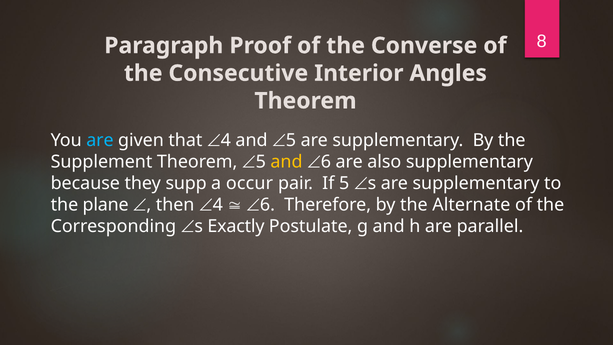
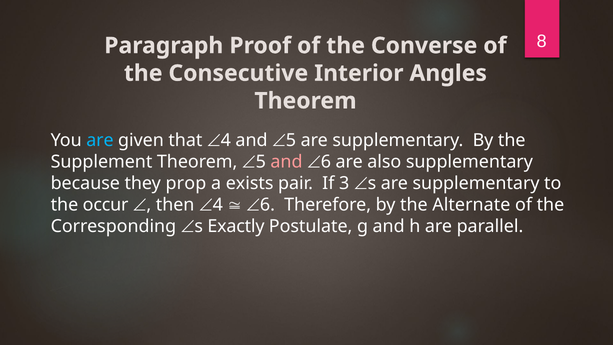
and colour: yellow -> pink (286, 162)
supp: supp -> prop (186, 183)
occur: occur -> exists (250, 183)
If 5: 5 -> 3 (344, 183)
plane: plane -> occur (106, 205)
